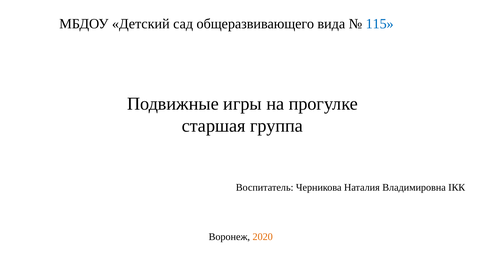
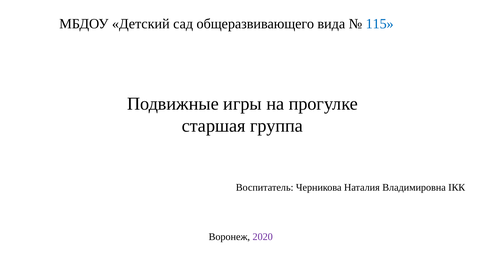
2020 colour: orange -> purple (263, 237)
